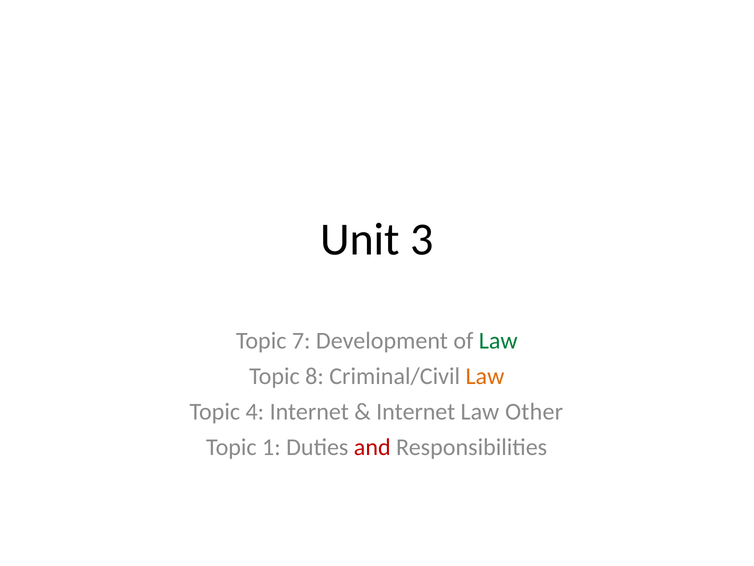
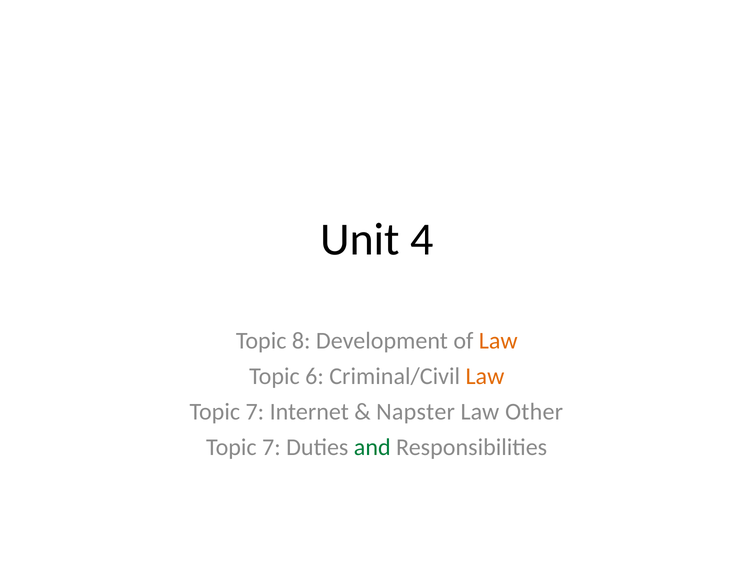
3: 3 -> 4 (422, 239)
7: 7 -> 8 (301, 340)
Law colour: green -> orange (498, 340)
8: 8 -> 6 (315, 376)
4: 4 -> 7 (255, 412)
Internet: Internet -> Napster (416, 412)
1: 1 -> 7 (271, 447)
and colour: red -> green (372, 447)
